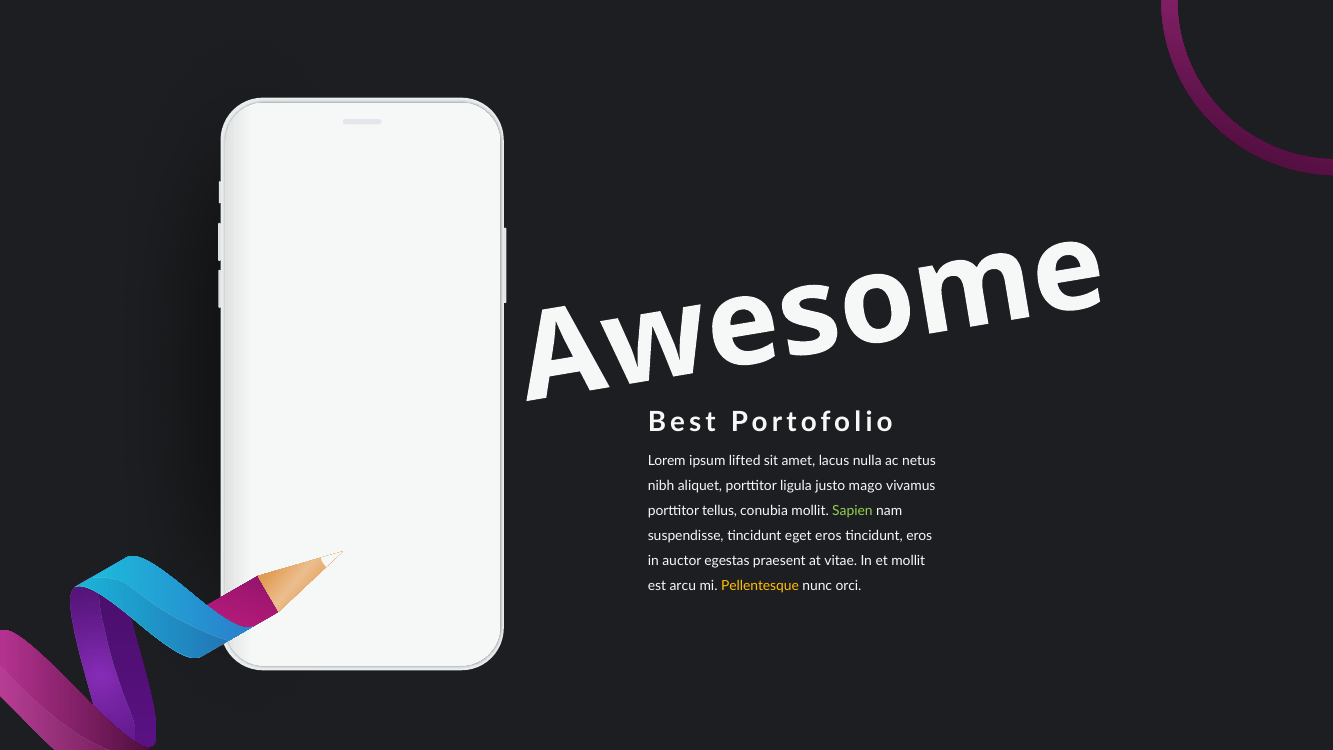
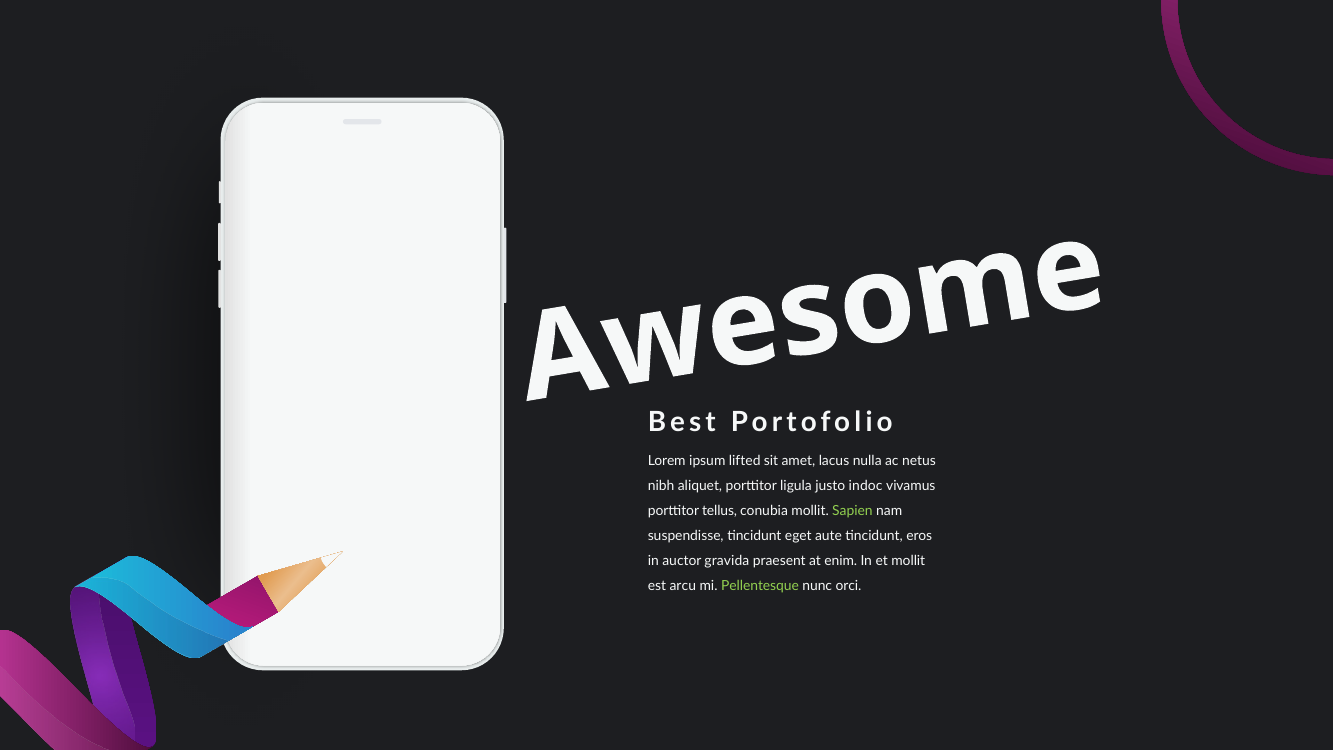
mago: mago -> indoc (866, 485)
eget eros: eros -> aute (828, 535)
egestas: egestas -> gravida (727, 560)
vitae: vitae -> enim (841, 560)
Pellentesque colour: yellow -> light green (760, 585)
